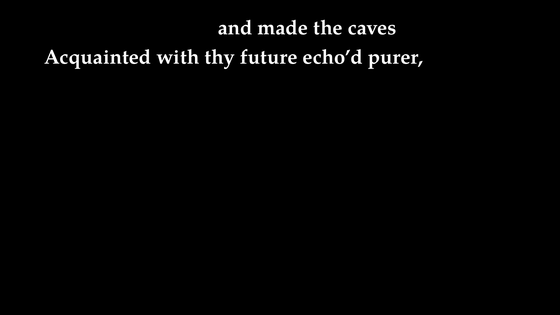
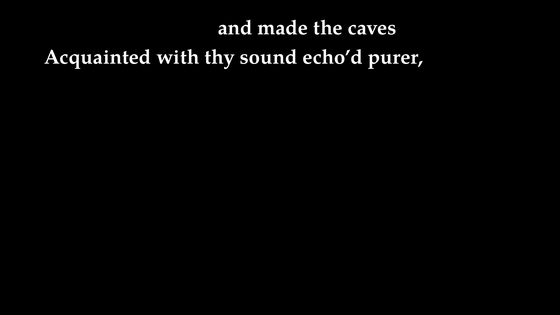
future: future -> sound (269, 57)
